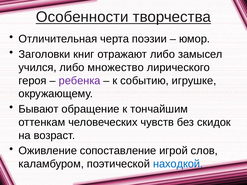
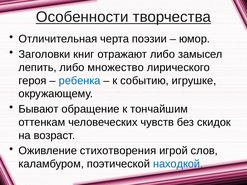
учился: учился -> лепить (38, 68)
ребенка colour: purple -> blue (80, 81)
сопоставление: сопоставление -> стихотворения (118, 151)
